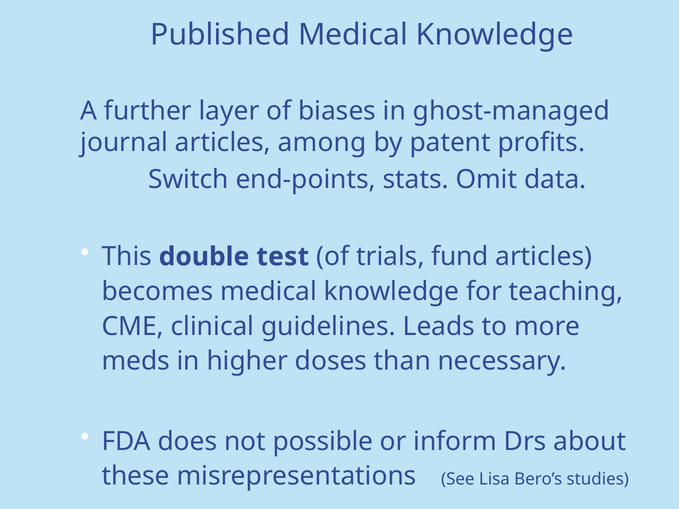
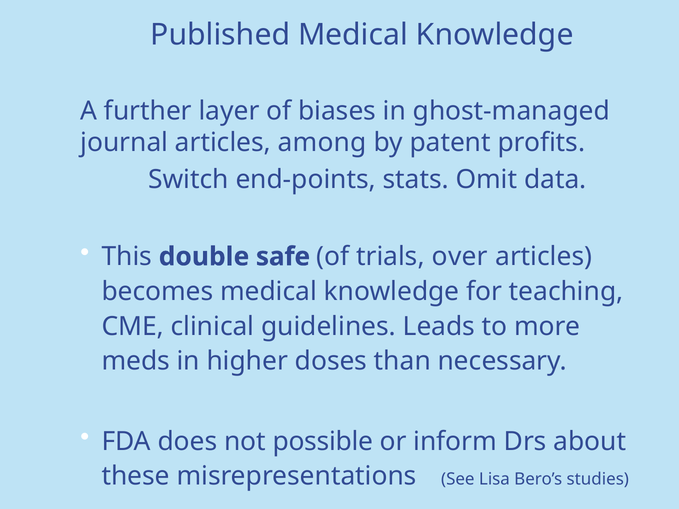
test: test -> safe (283, 257)
fund: fund -> over (460, 257)
